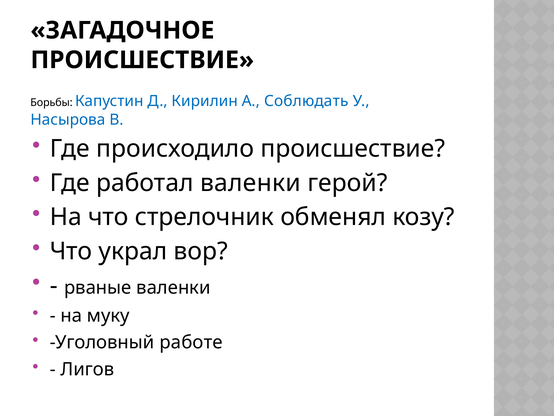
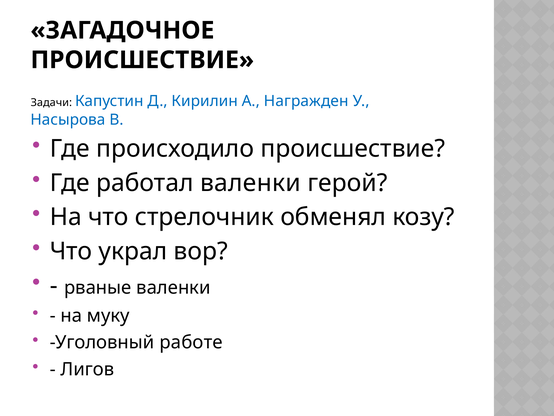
Борьбы: Борьбы -> Задачи (51, 103)
Соблюдать: Соблюдать -> Награжден (306, 101)
